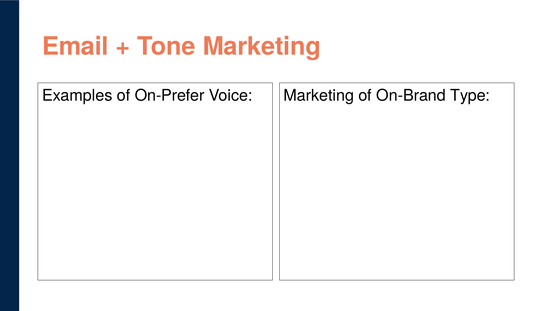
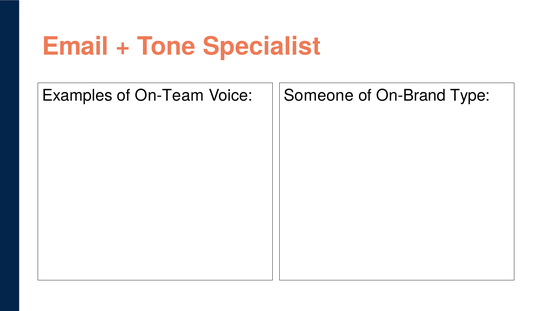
Tone Marketing: Marketing -> Specialist (262, 46)
On-Prefer: On-Prefer -> On-Team (169, 96)
Voice Marketing: Marketing -> Someone (319, 96)
